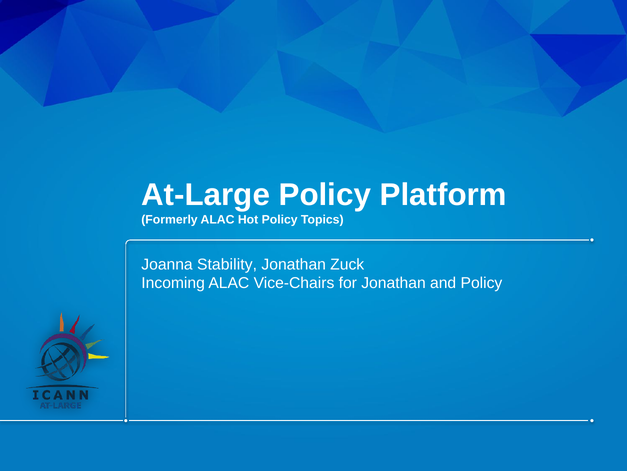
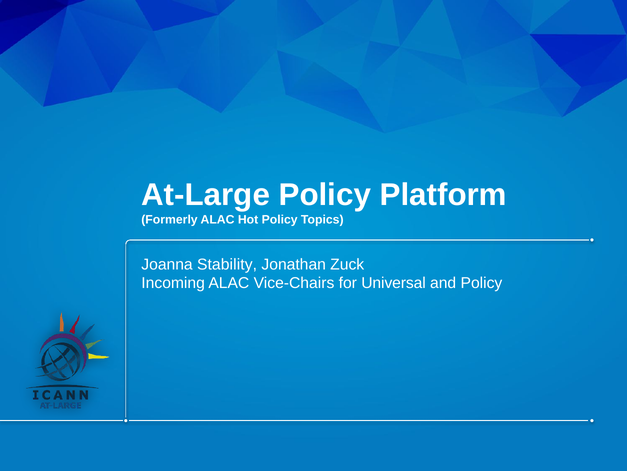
for Jonathan: Jonathan -> Universal (394, 283)
